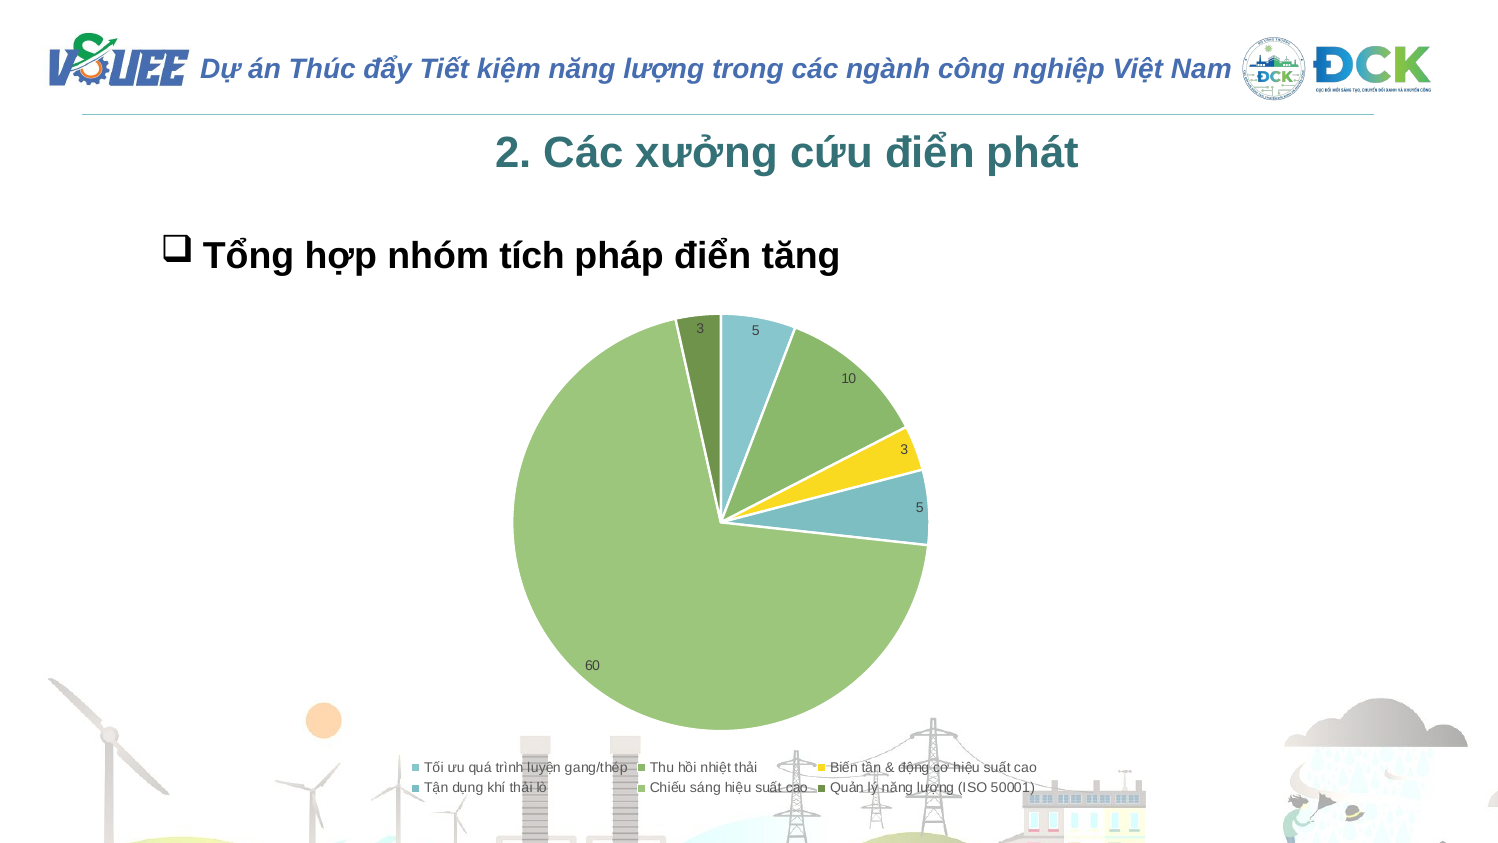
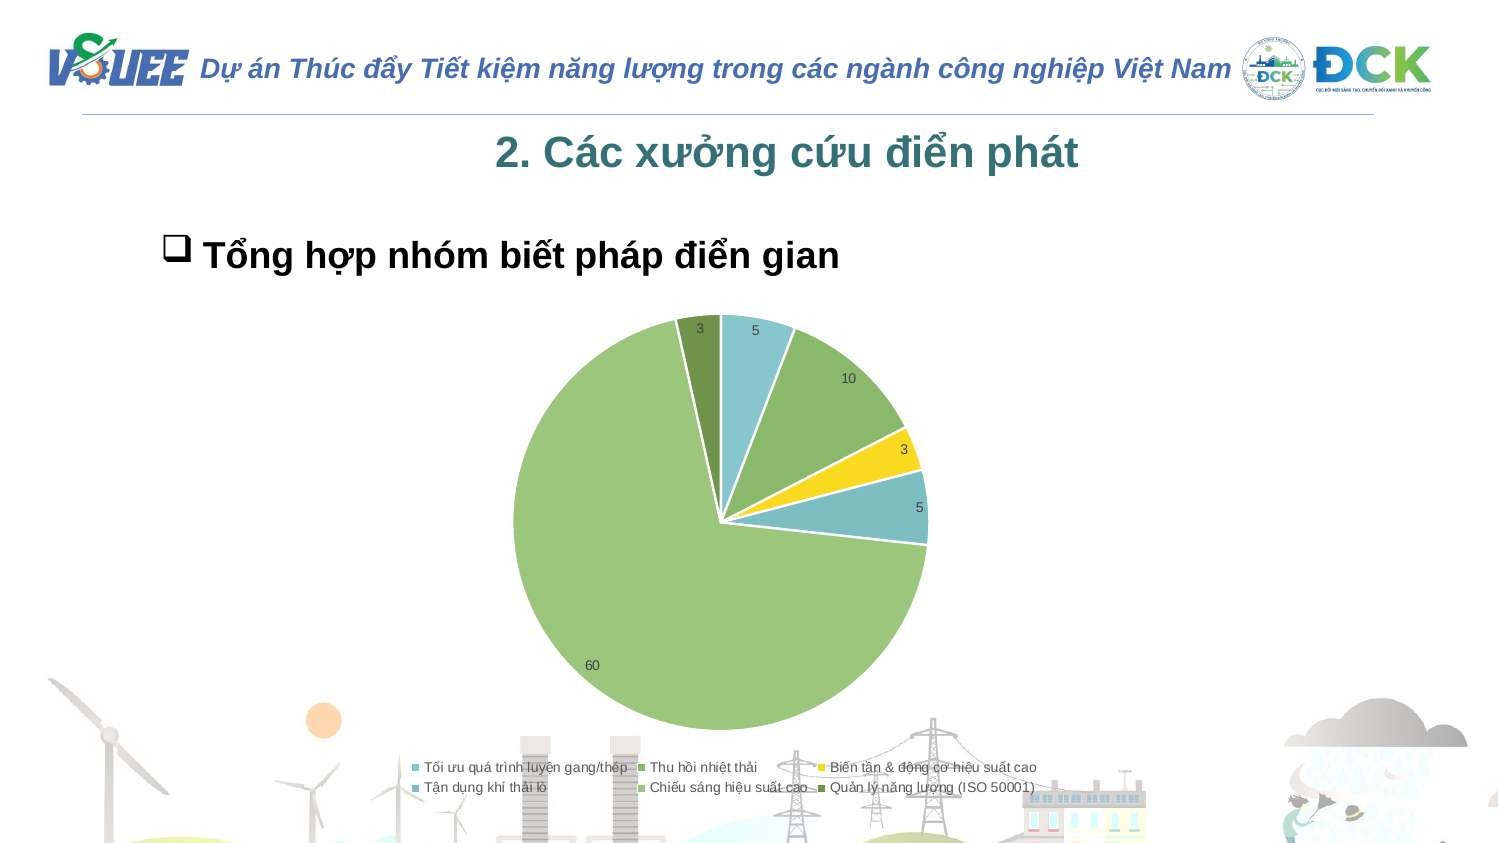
tích: tích -> biết (532, 256)
tăng: tăng -> gian (801, 256)
